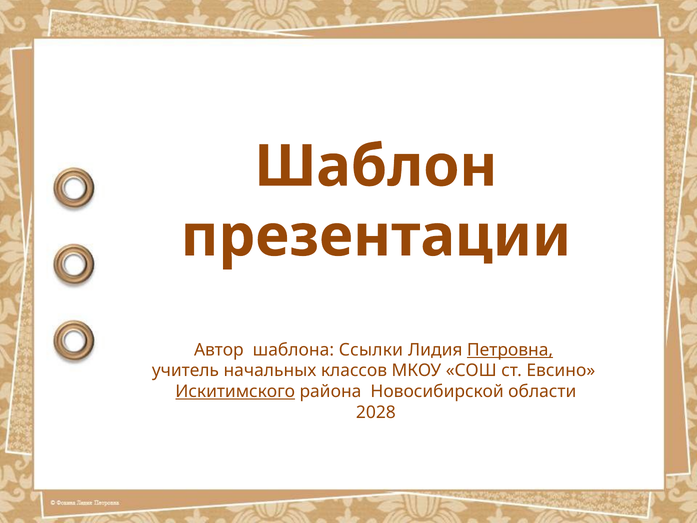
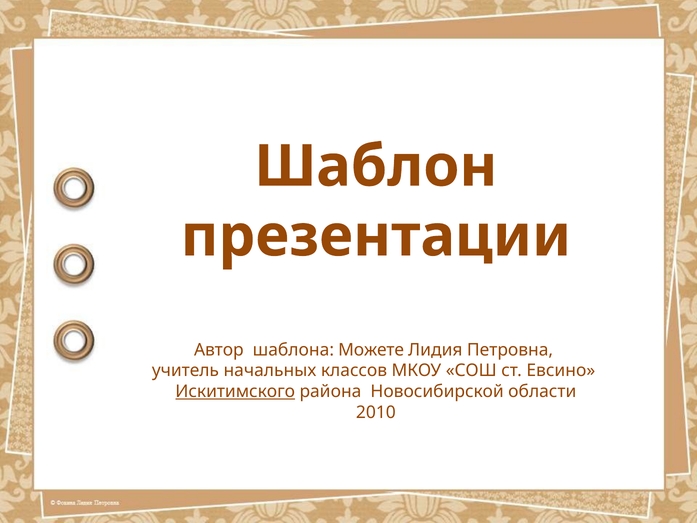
Ссылки: Ссылки -> Можете (371, 350)
Петровна underline: present -> none (510, 350)
2028: 2028 -> 2010 (376, 412)
